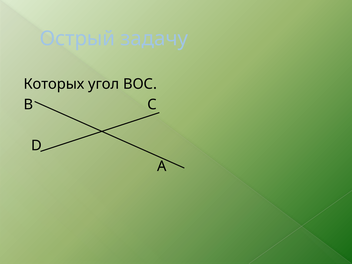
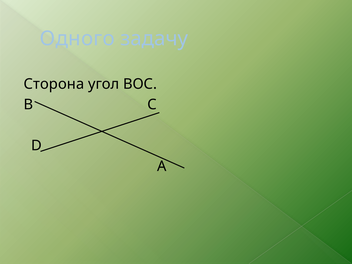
Острый: Острый -> Одного (77, 39)
Которых: Которых -> Сторона (54, 84)
